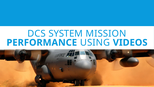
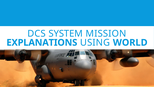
PERFORMANCE: PERFORMANCE -> EXPLANATIONS (42, 42)
VIDEOS: VIDEOS -> WORLD (130, 42)
